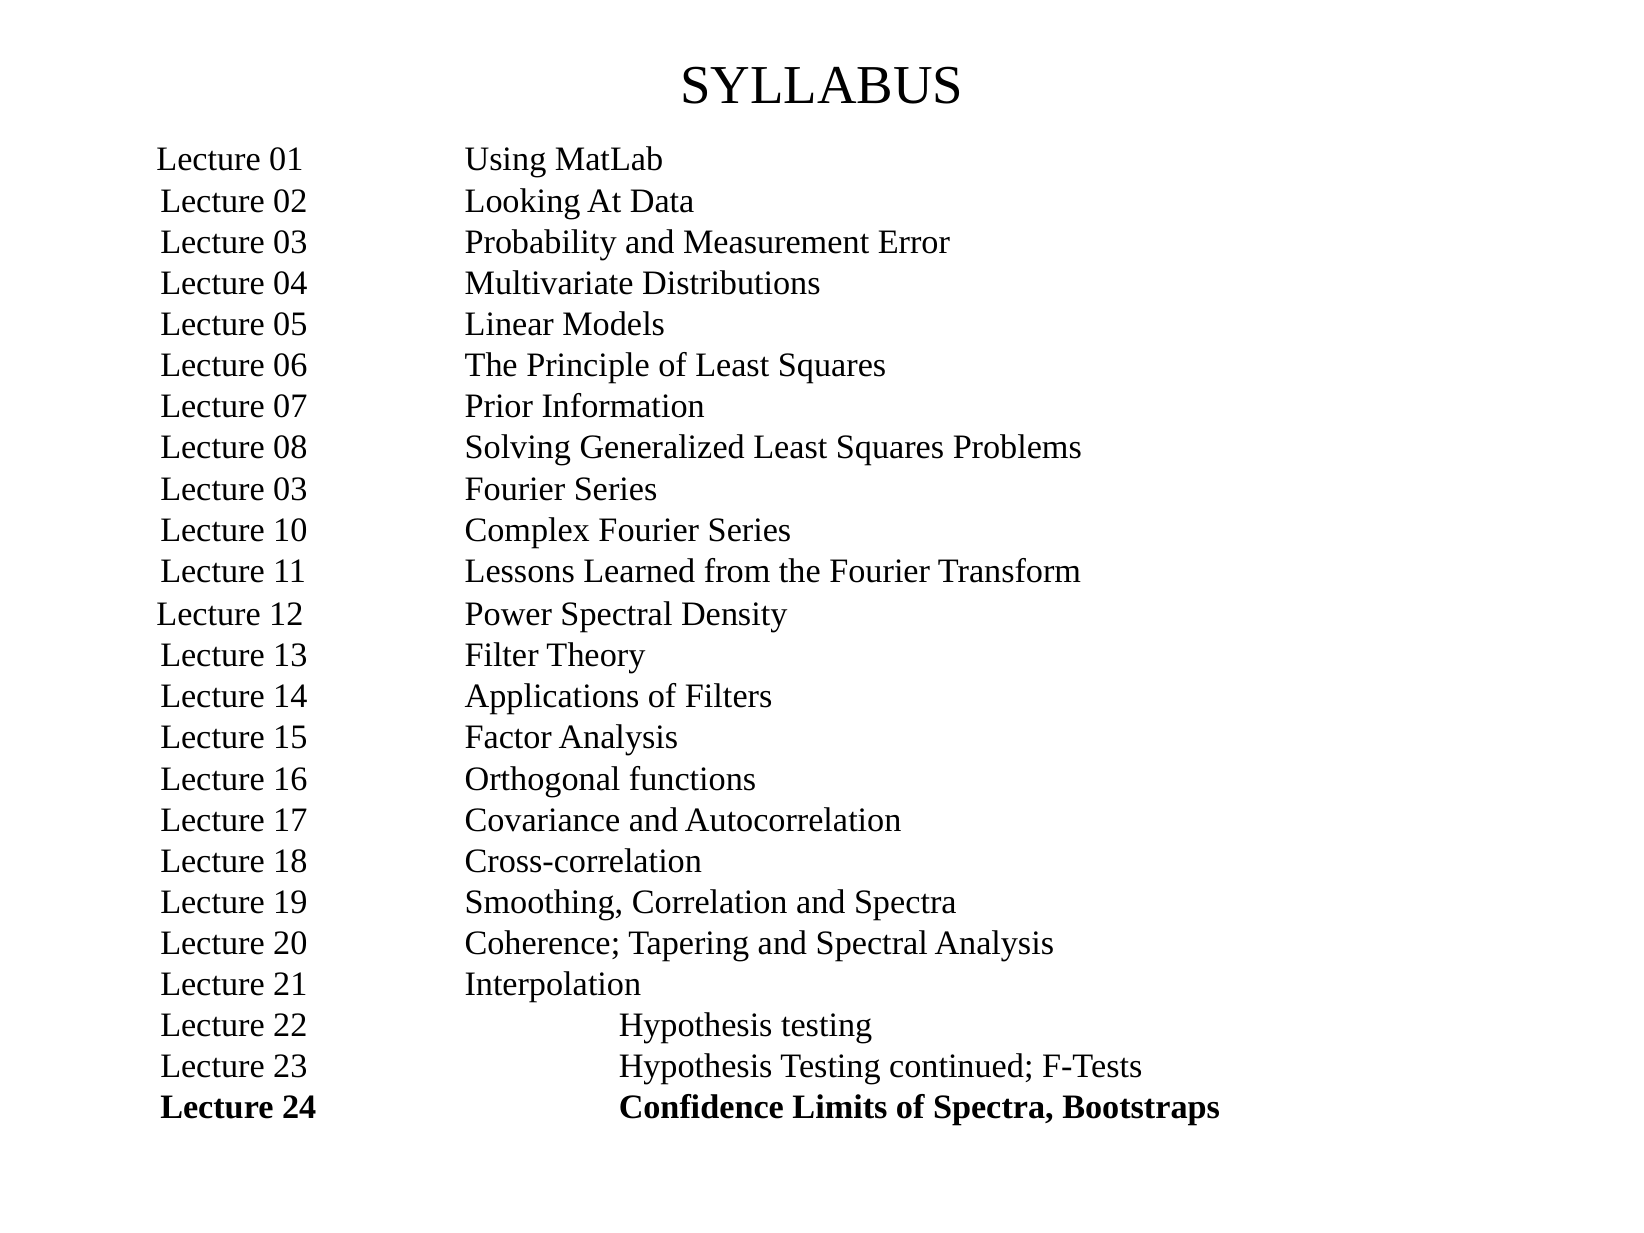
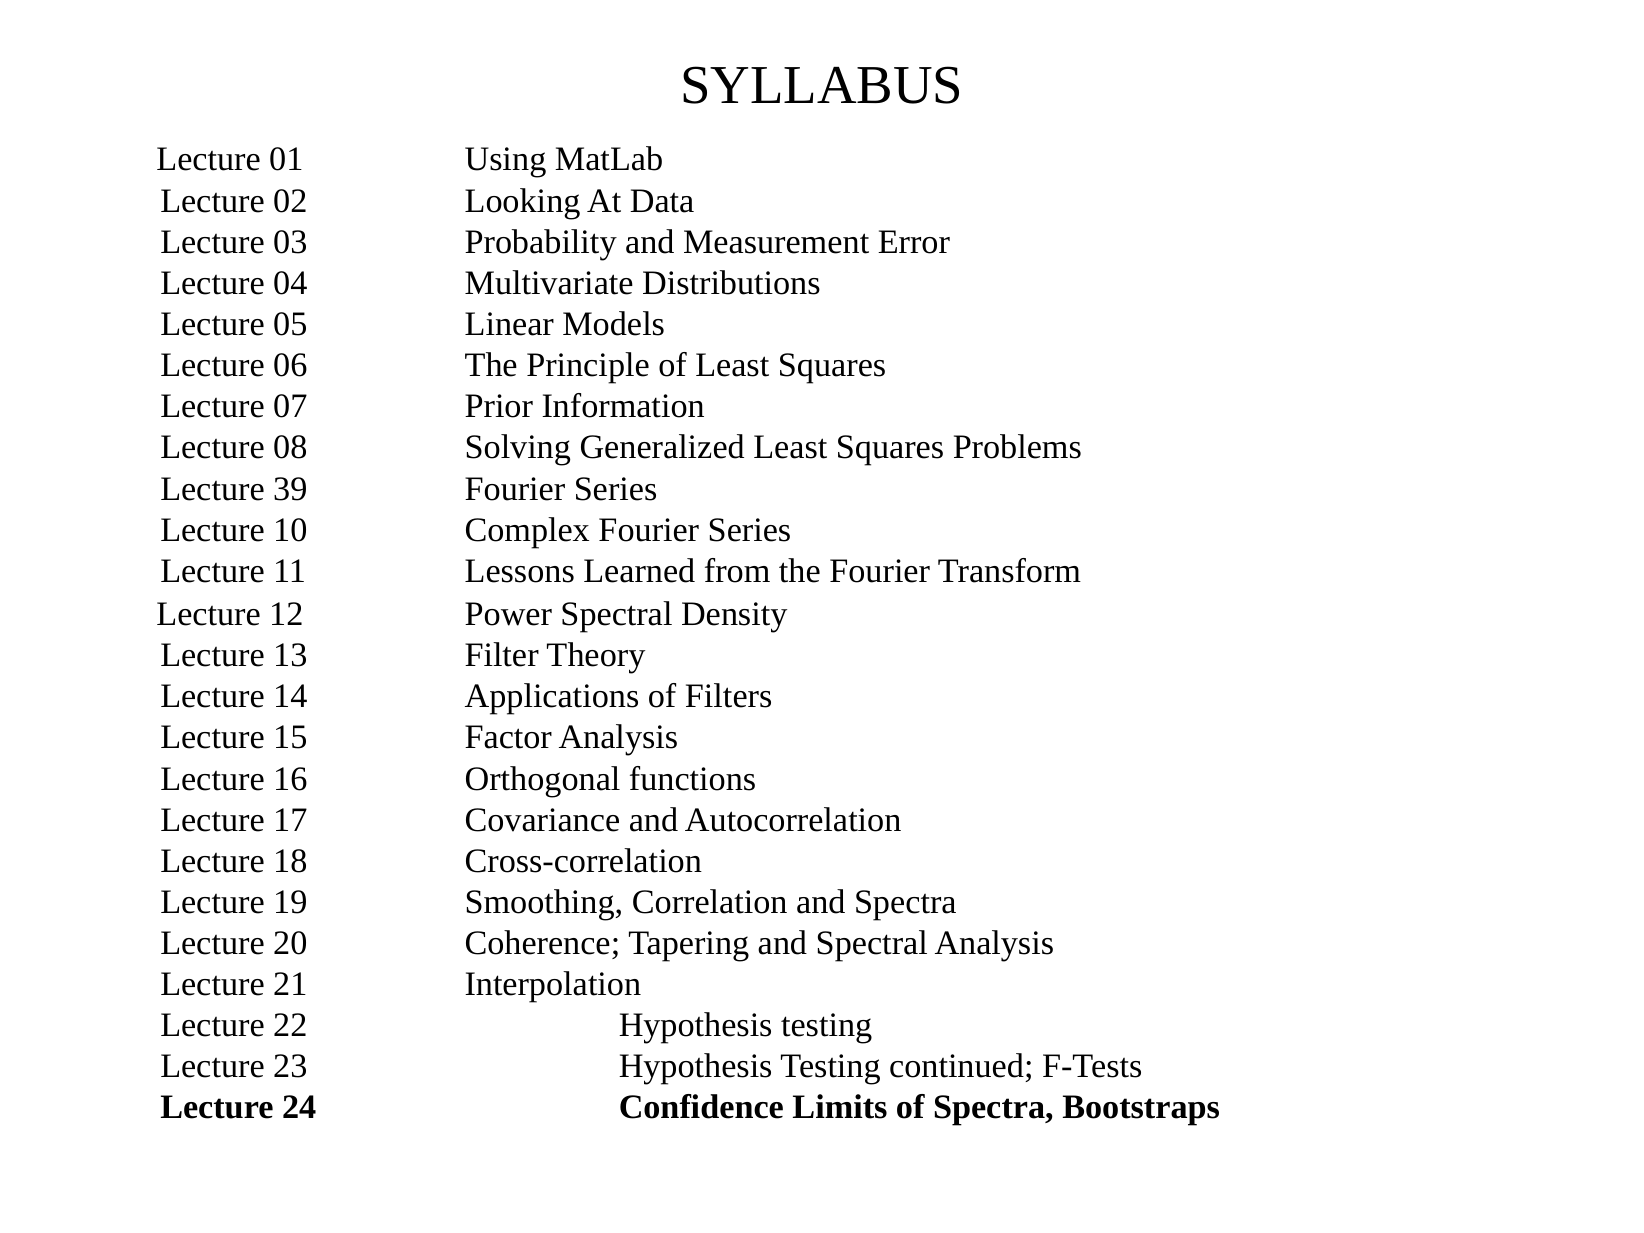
03: 03 -> 39 (290, 489)
